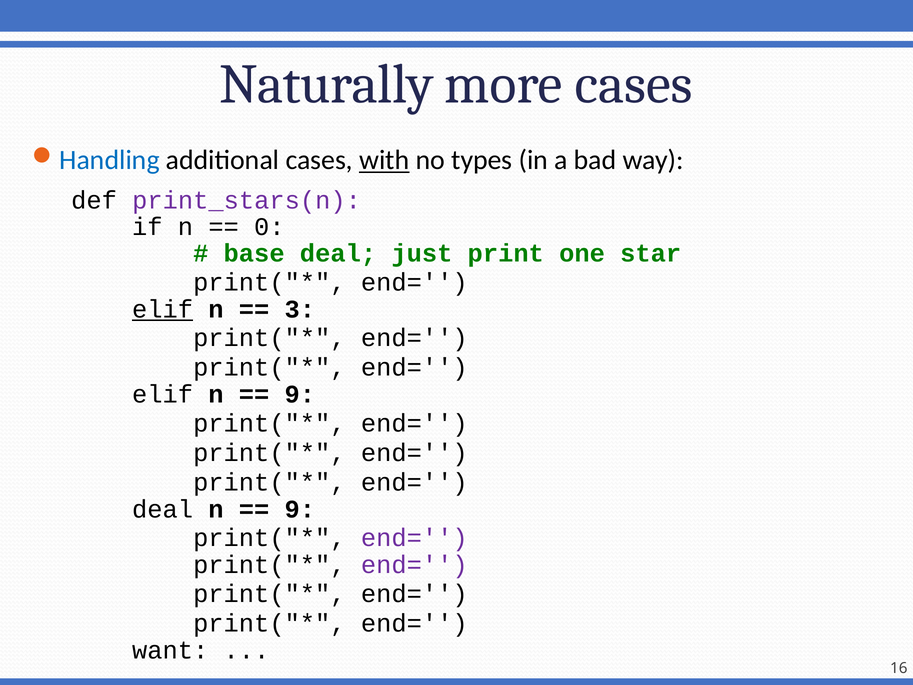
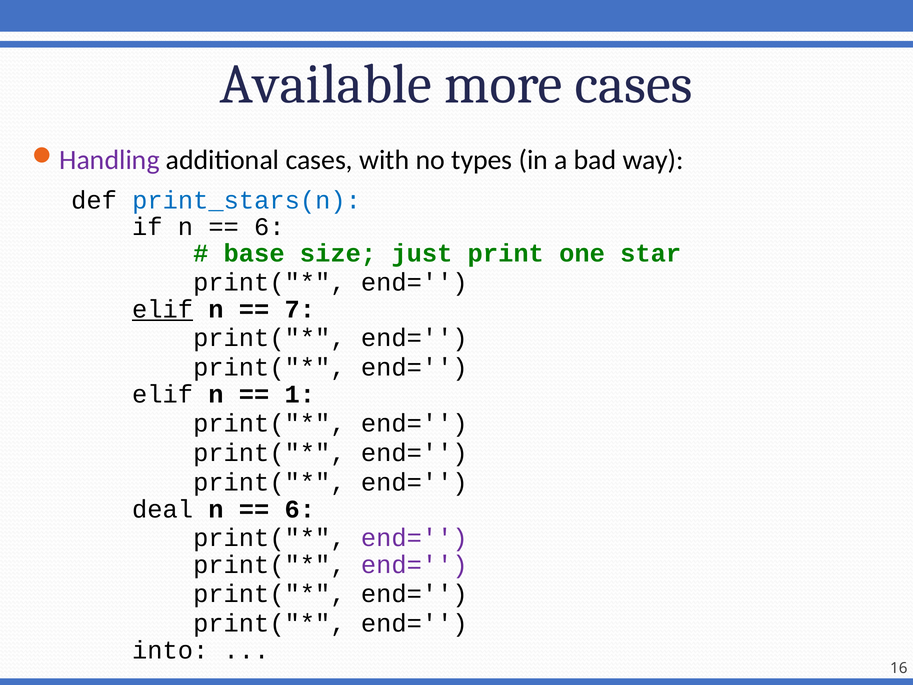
Naturally: Naturally -> Available (326, 85)
Handling colour: blue -> purple (109, 160)
with underline: present -> none (384, 160)
print_stars(n colour: purple -> blue (247, 200)
0: 0 -> 6 (269, 227)
base deal: deal -> size (338, 253)
3: 3 -> 7 (300, 309)
9: 9 -> 1 (300, 394)
9: 9 -> 6 (300, 509)
want: want -> into (170, 650)
